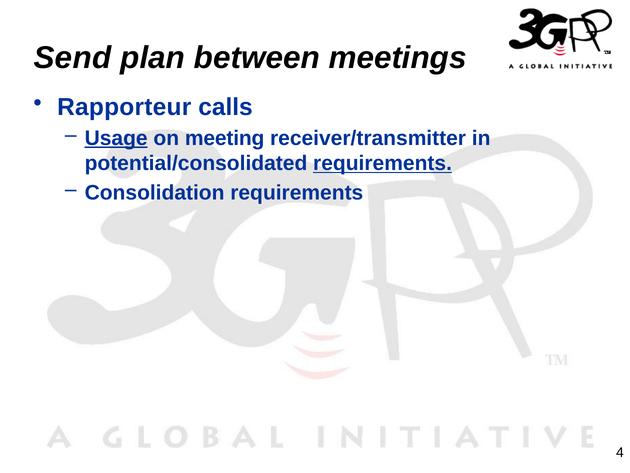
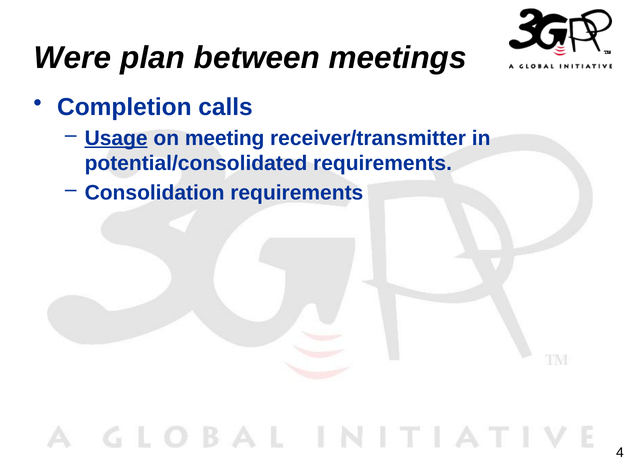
Send: Send -> Were (73, 58)
Rapporteur: Rapporteur -> Completion (124, 107)
requirements underline: present -> none (383, 163)
